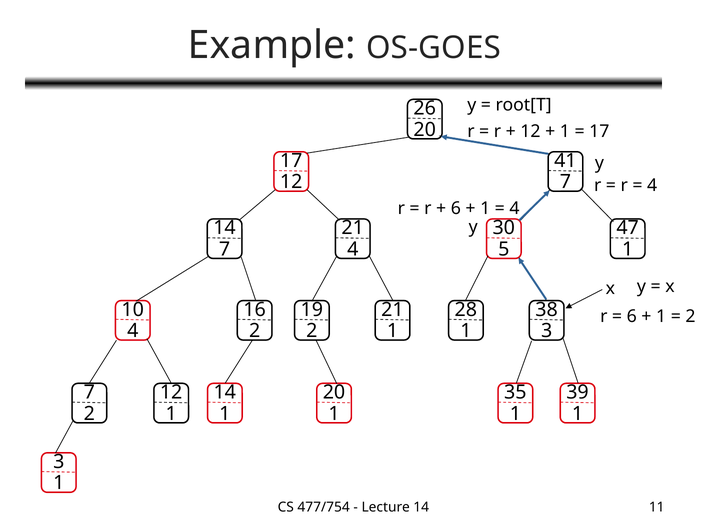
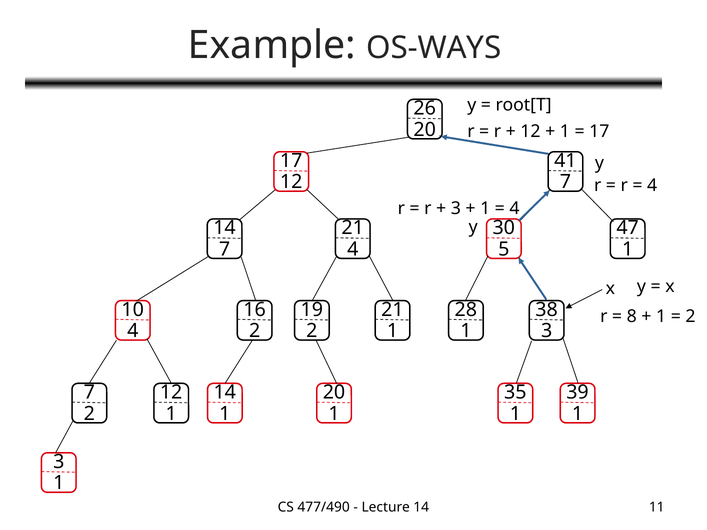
OS-GOES: OS-GOES -> OS-WAYS (434, 48)
6: 6 -> 3 (456, 208)
6: 6 -> 8 (632, 316)
477/754: 477/754 -> 477/490 (324, 507)
